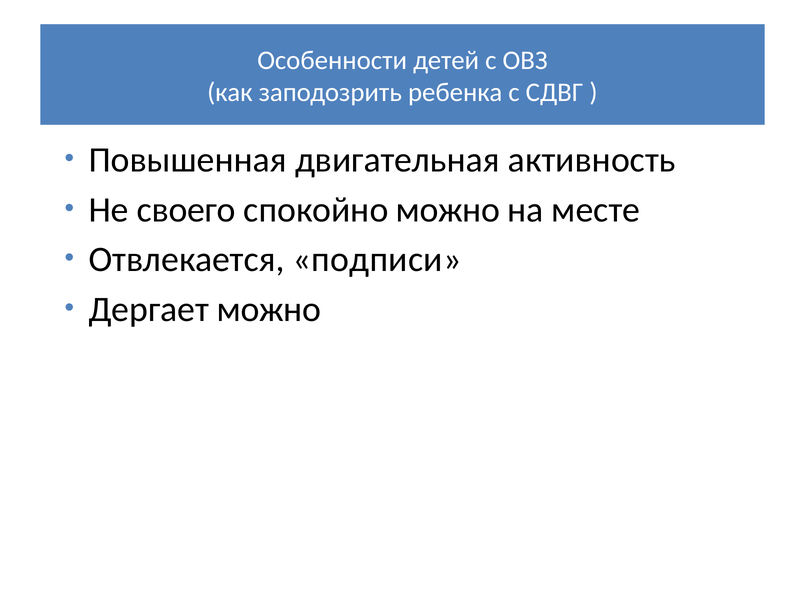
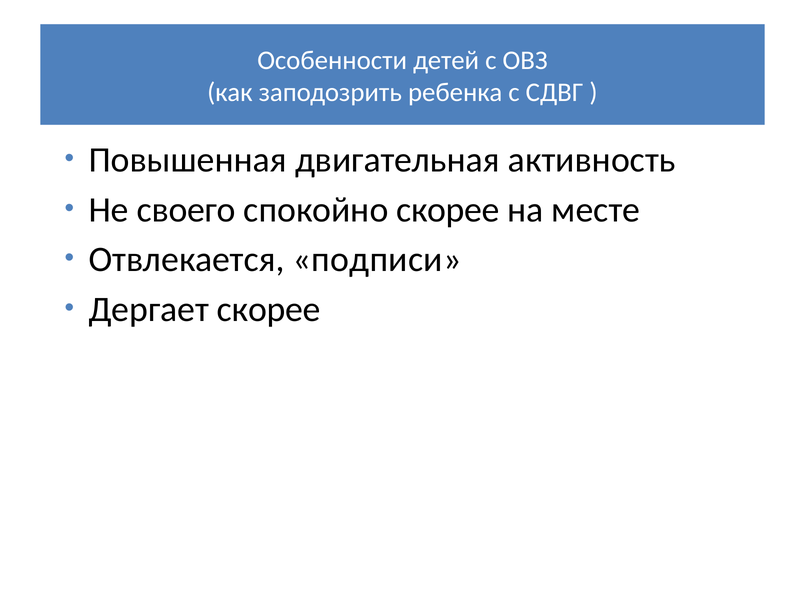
спокойно можно: можно -> скорее (448, 210)
Дергает можно: можно -> скорее (269, 309)
